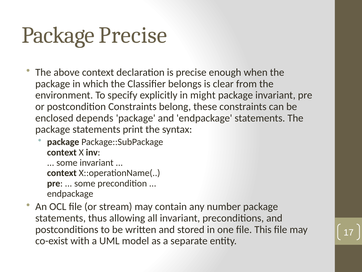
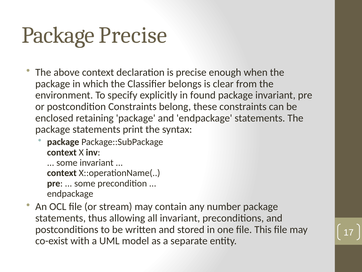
might: might -> found (203, 95)
depends: depends -> retaining (95, 118)
